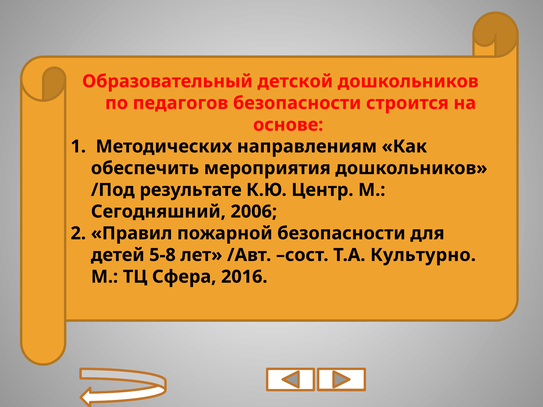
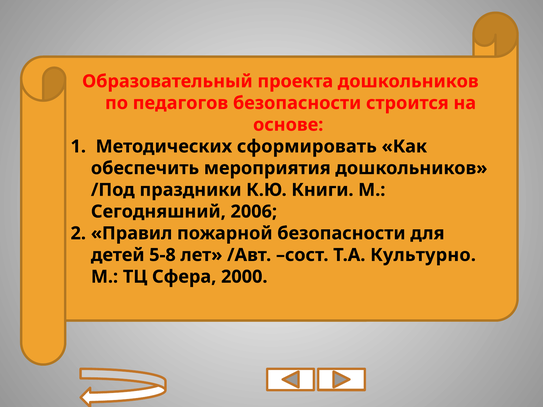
детской: детской -> проекта (295, 81)
направлениям: направлениям -> сформировать (307, 147)
результате: результате -> праздники (191, 190)
Центр: Центр -> Книги (322, 190)
2016: 2016 -> 2000 (244, 277)
